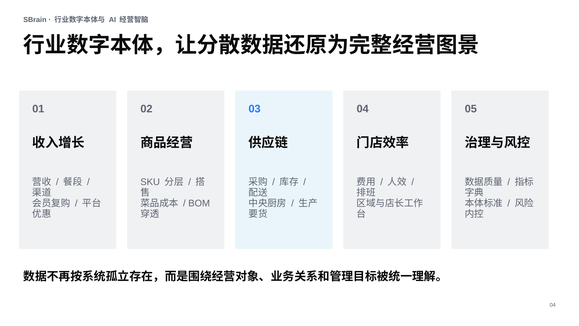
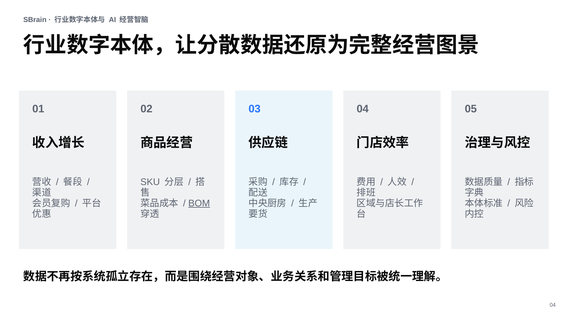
BOM underline: none -> present (199, 203)
